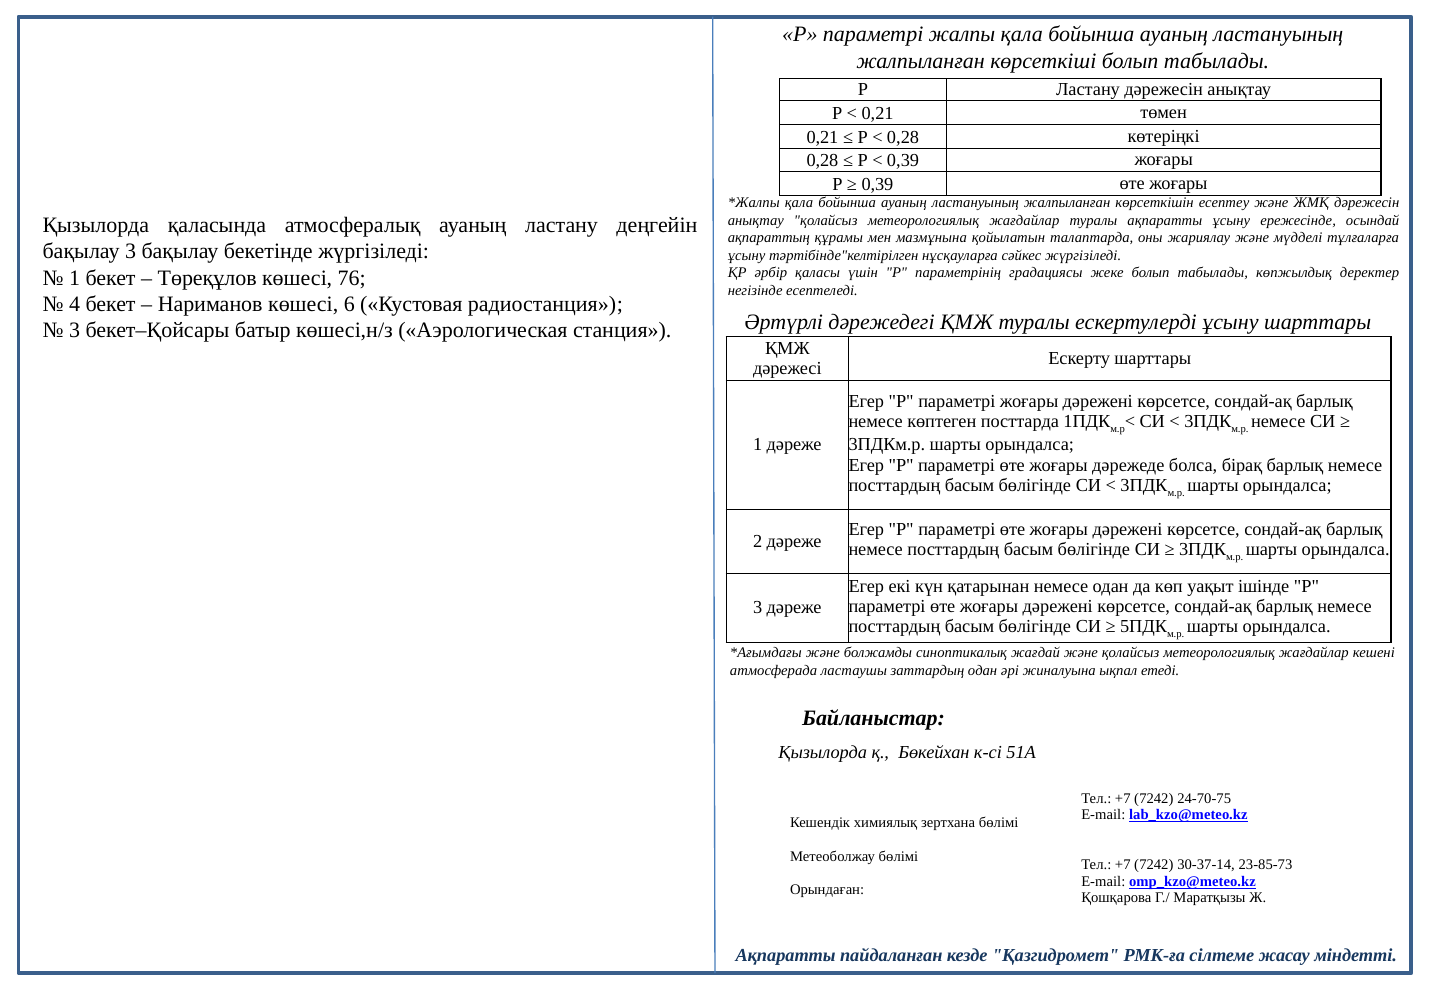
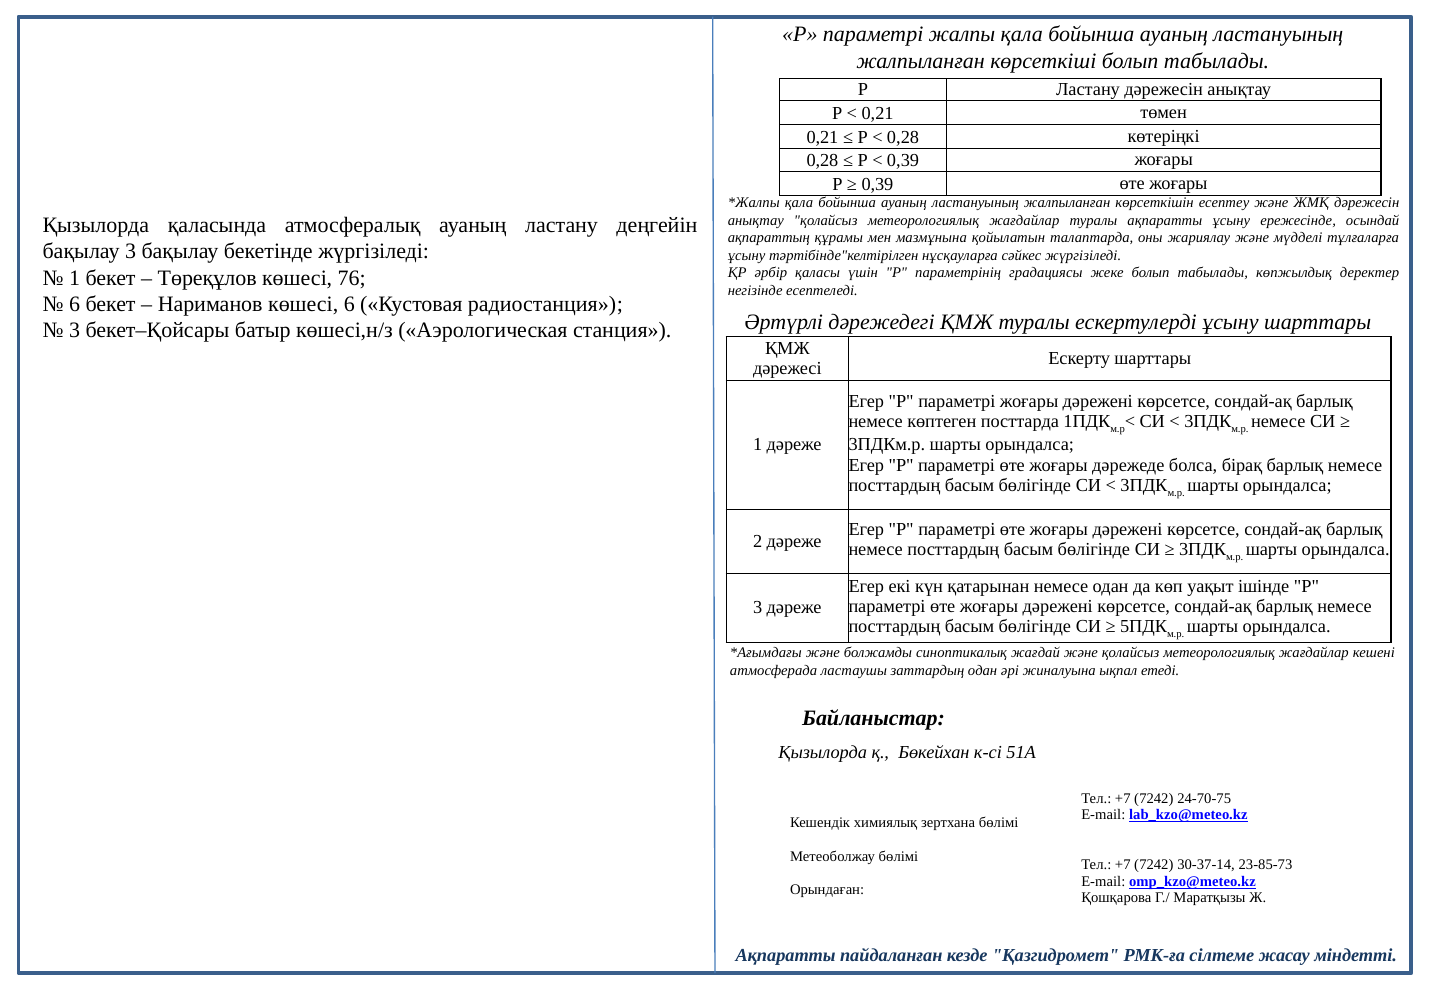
4: 4 -> 6 (75, 304)
